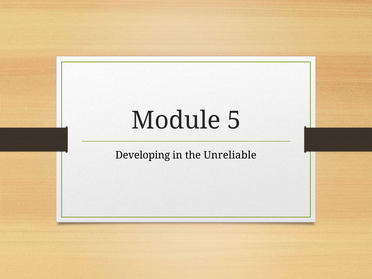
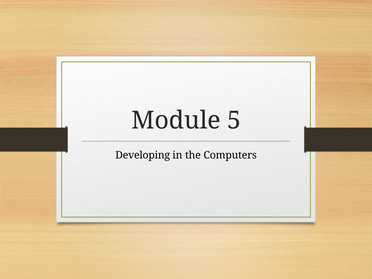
Unreliable: Unreliable -> Computers (230, 155)
